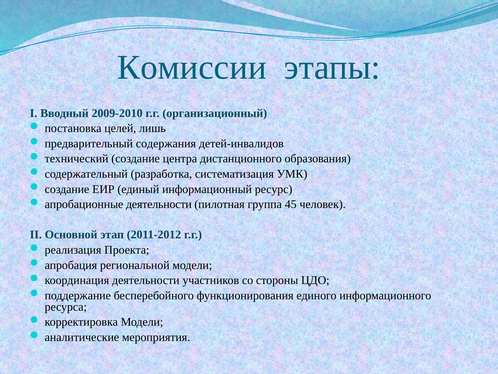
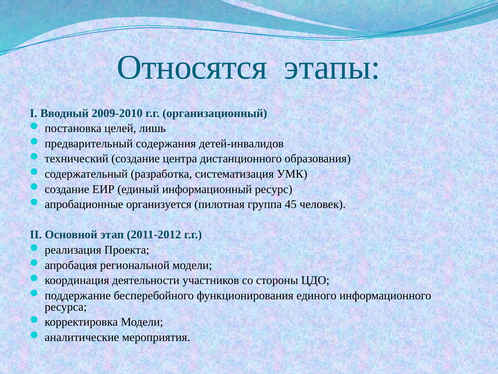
Комиссии: Комиссии -> Относятся (192, 67)
апробационные деятельности: деятельности -> организуется (159, 204)
